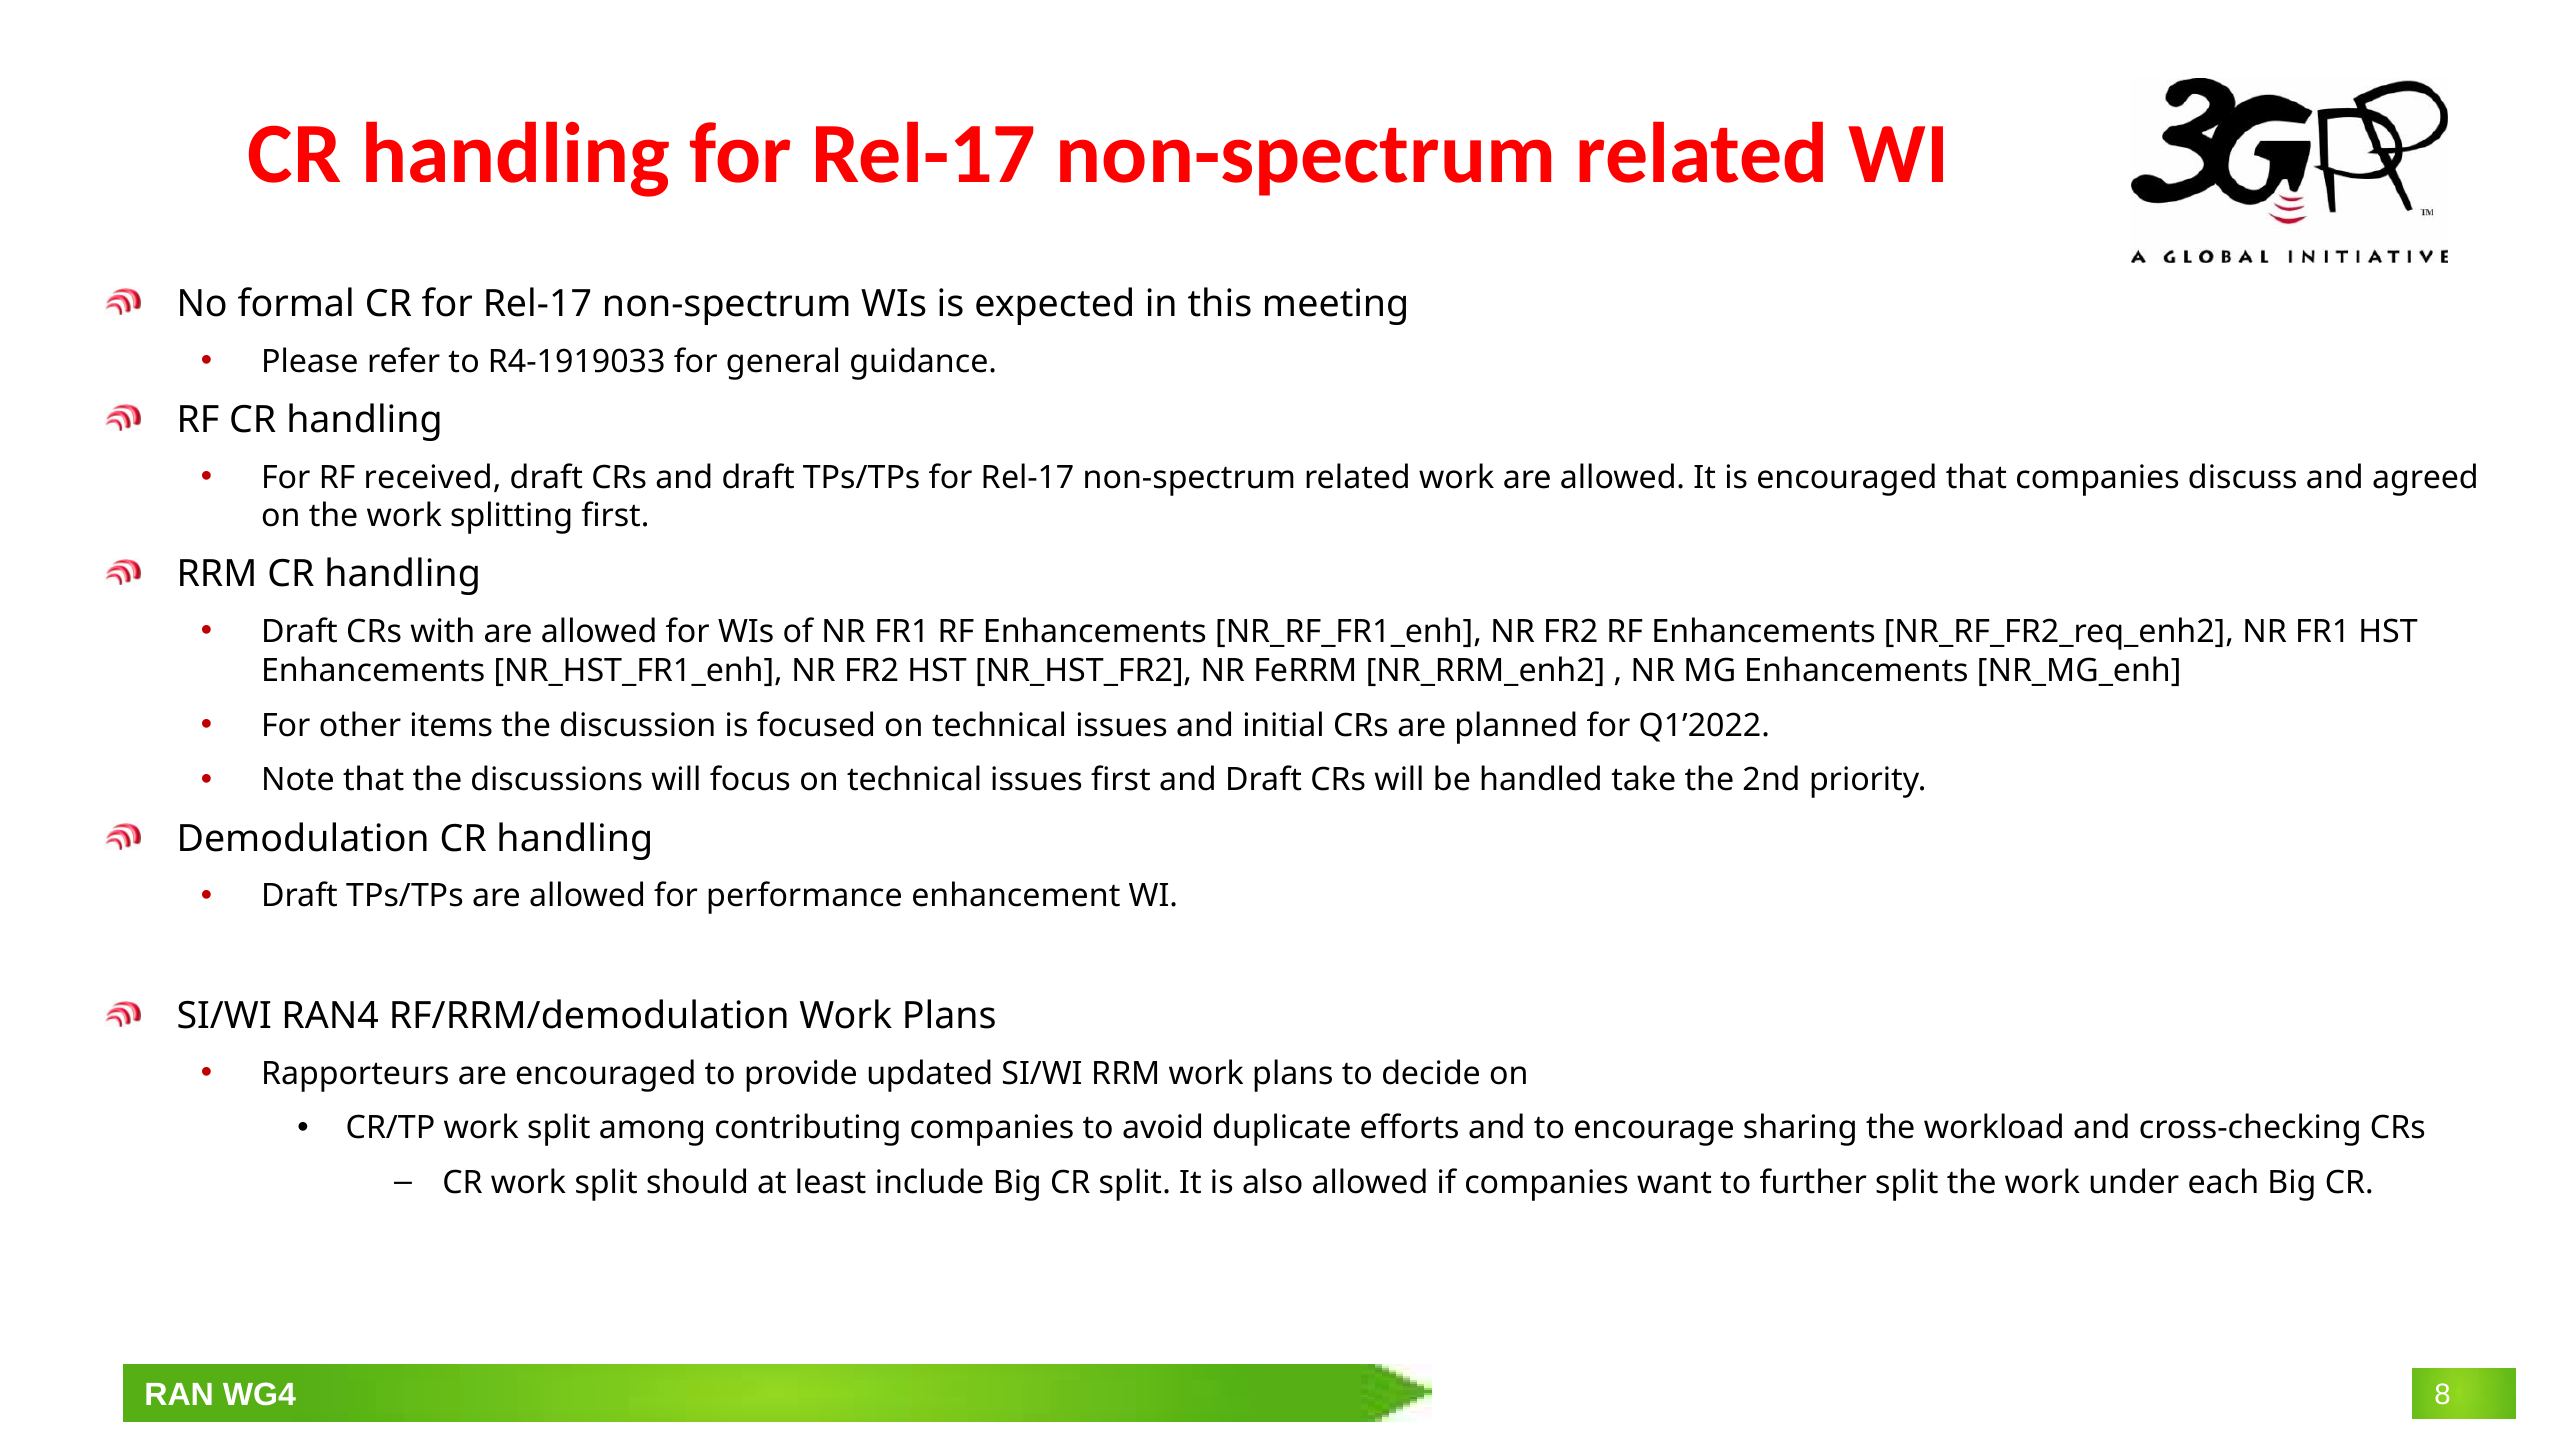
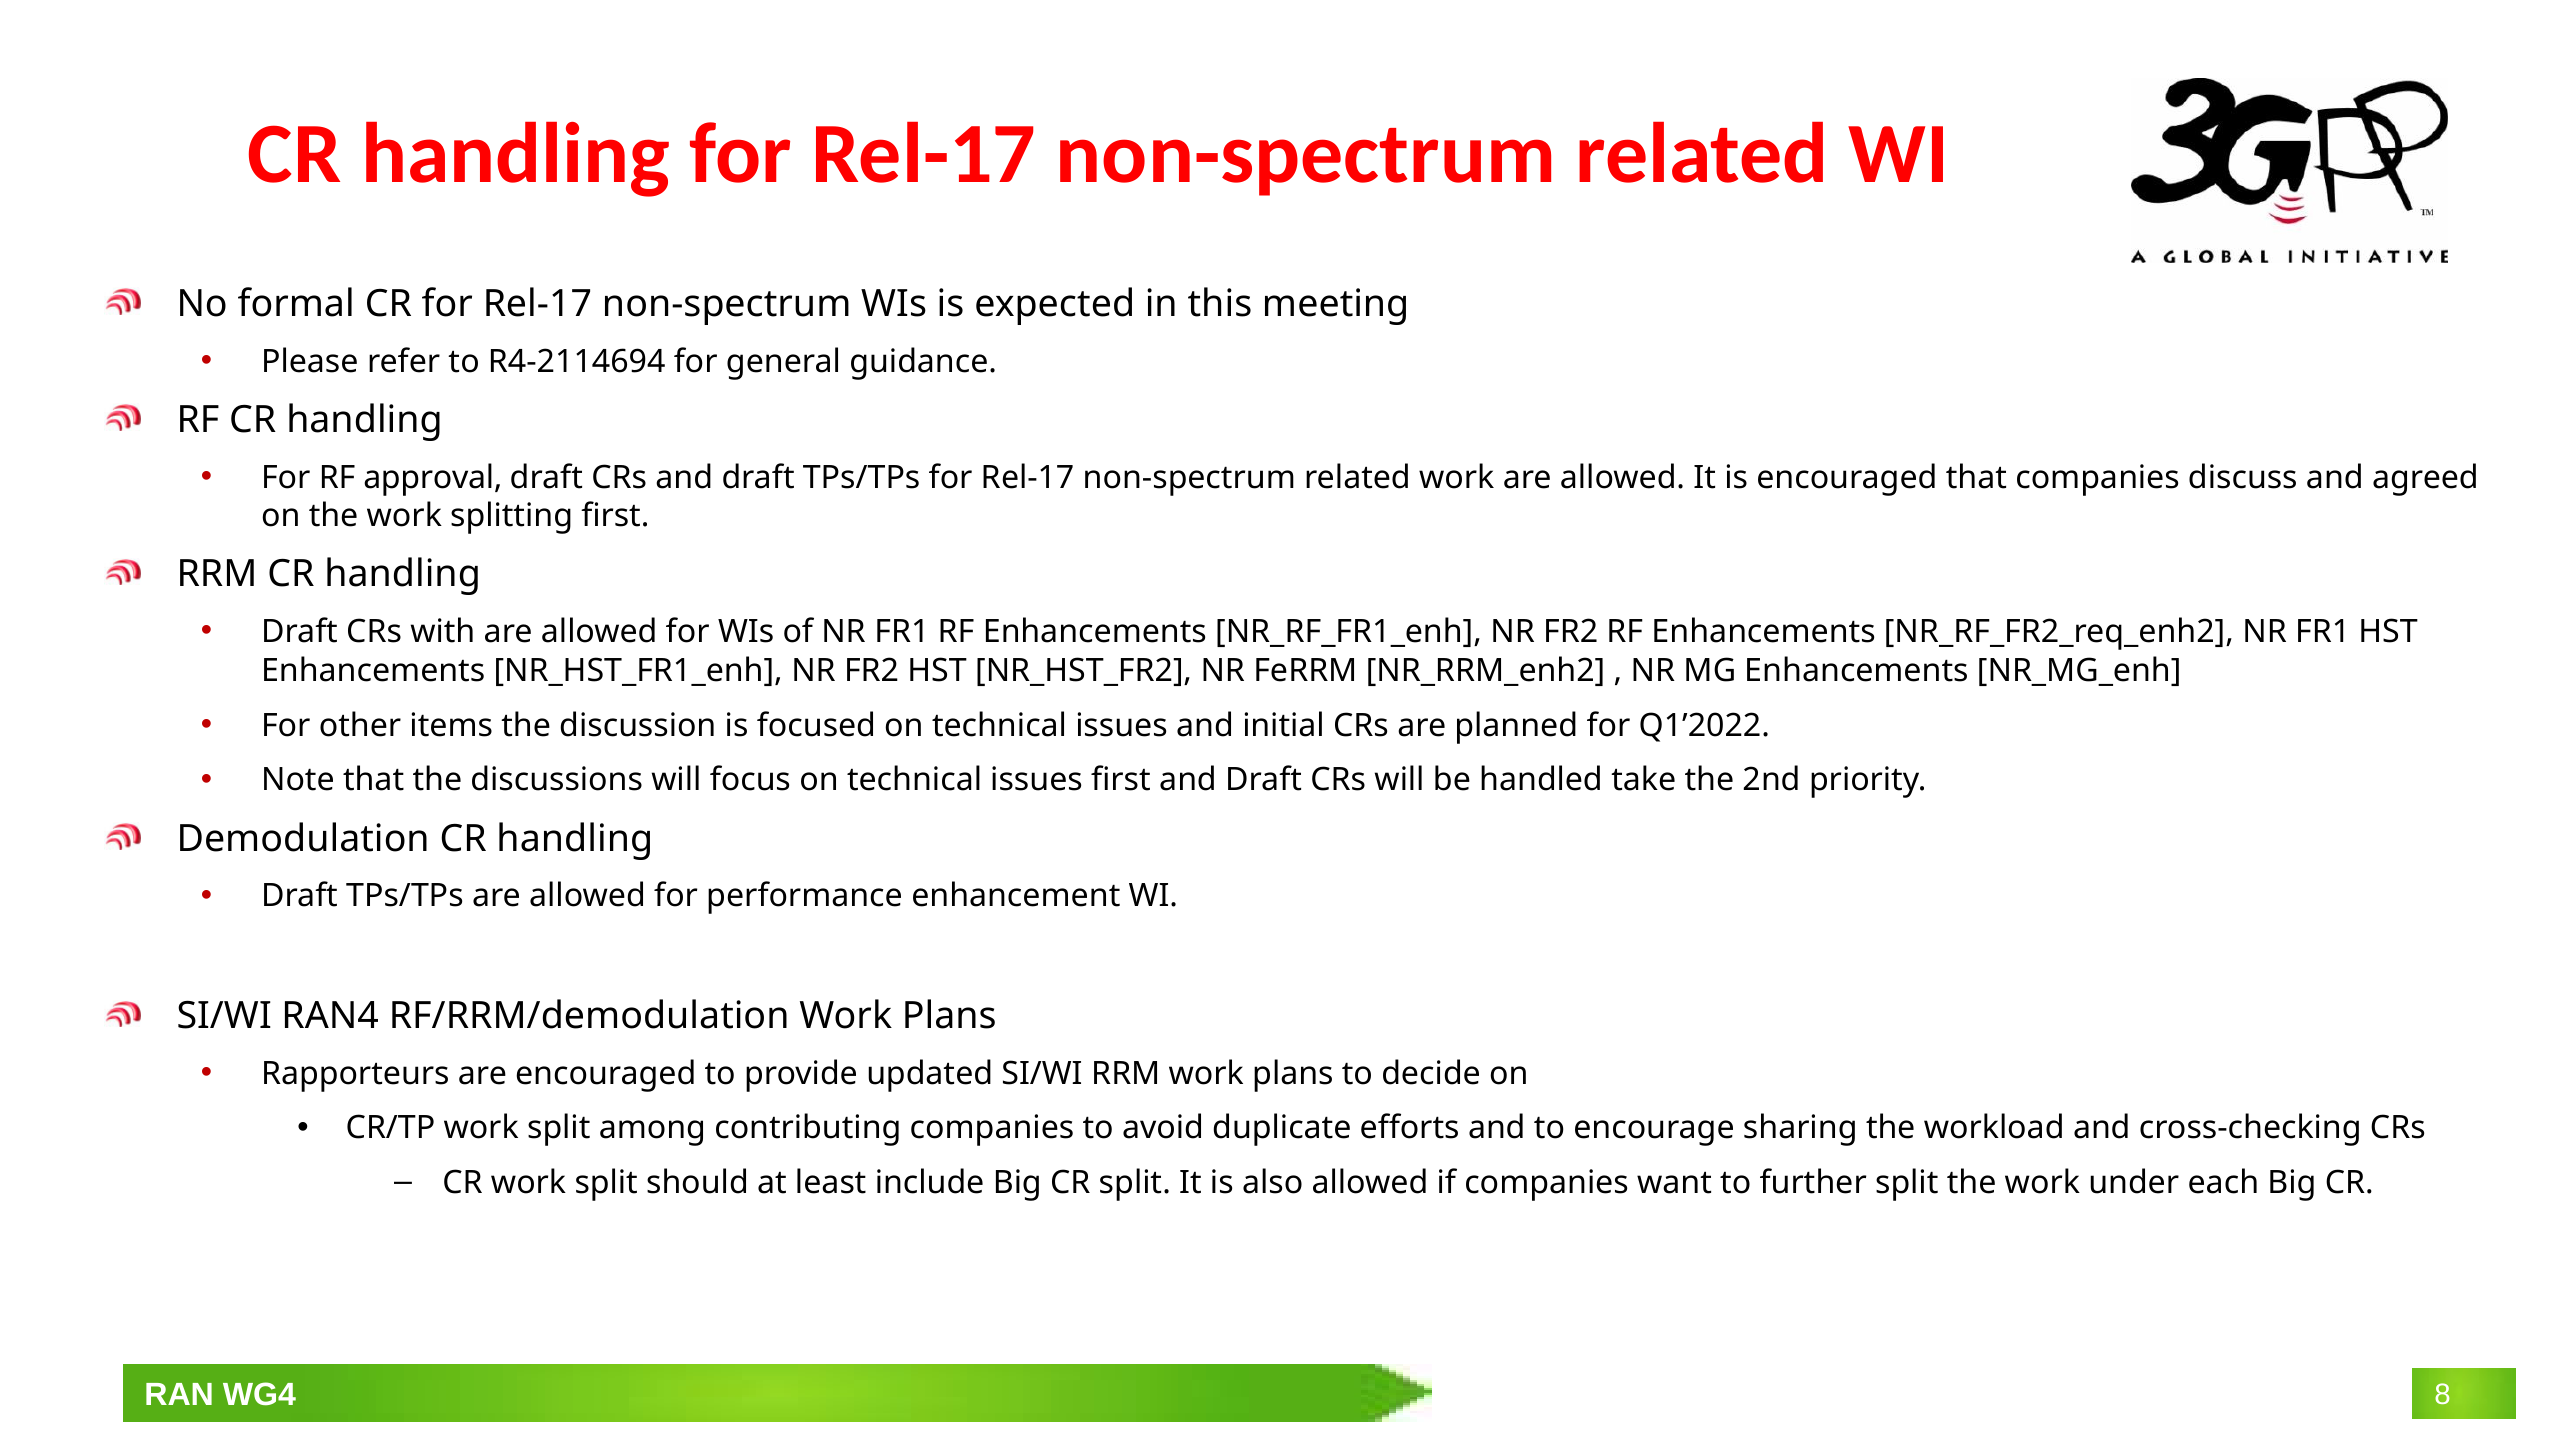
R4-1919033: R4-1919033 -> R4-2114694 (577, 361)
received: received -> approval (433, 477)
